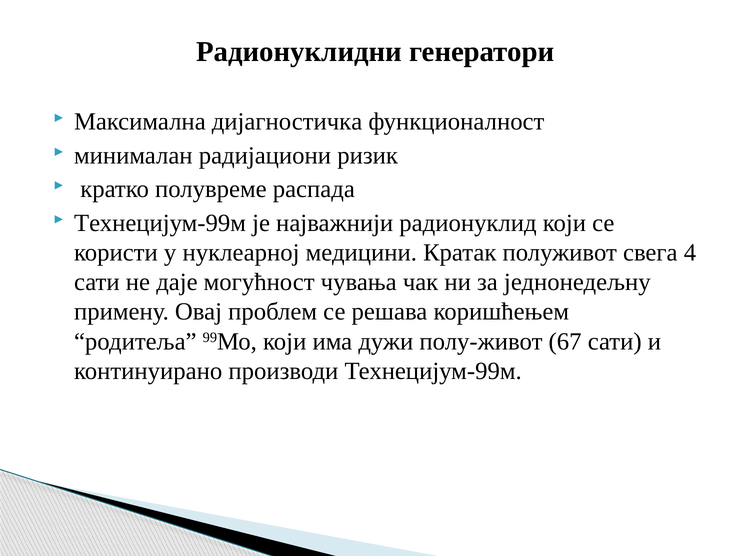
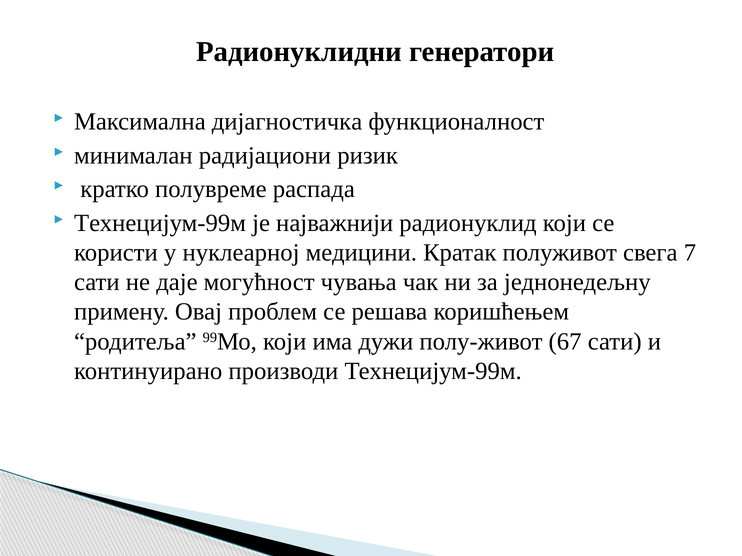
4: 4 -> 7 (690, 253)
